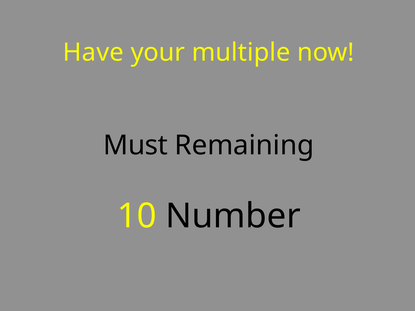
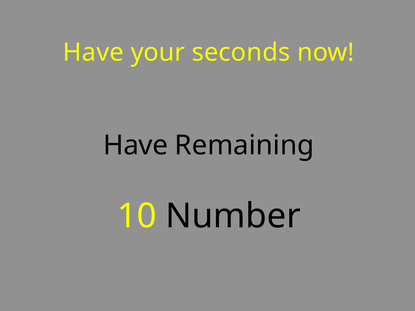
multiple: multiple -> seconds (241, 53)
Must: Must -> Have (136, 145)
